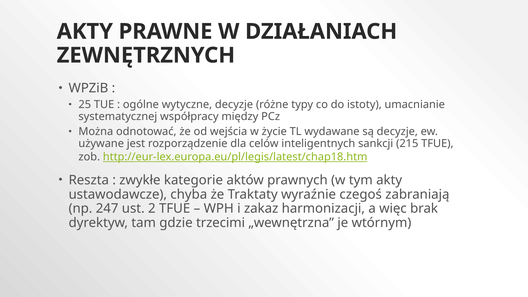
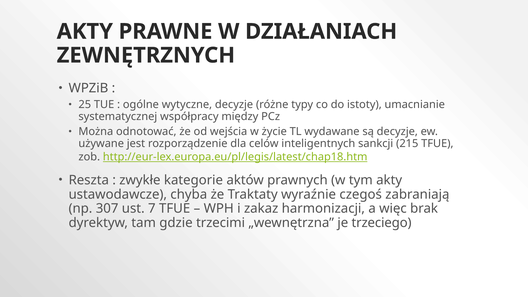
247: 247 -> 307 (107, 209)
2: 2 -> 7 (152, 209)
wtórnym: wtórnym -> trzeciego (382, 223)
